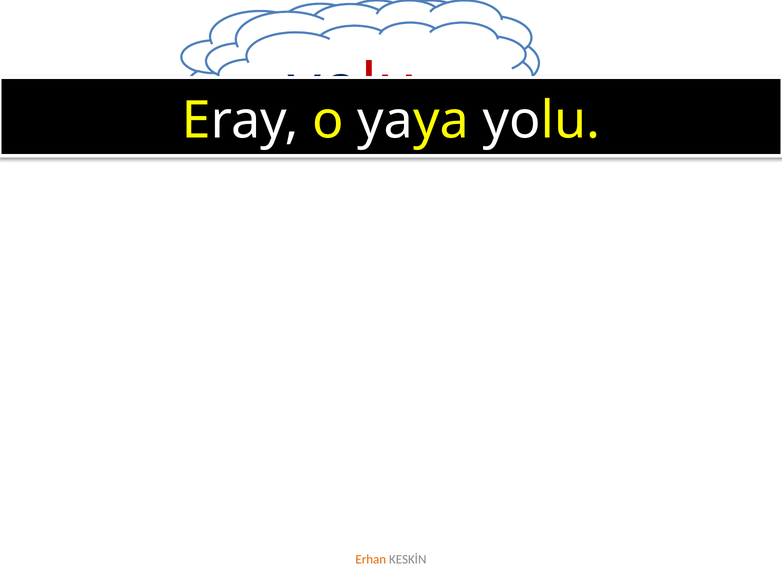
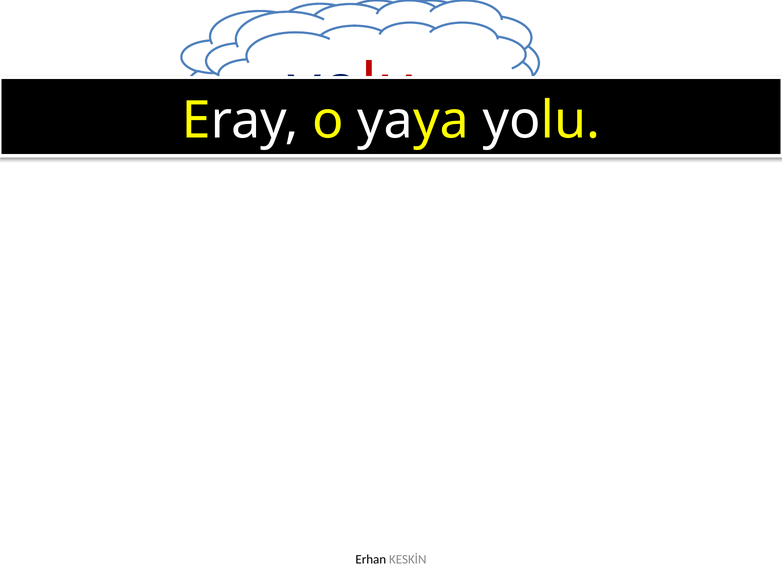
Erhan colour: orange -> black (371, 560)
